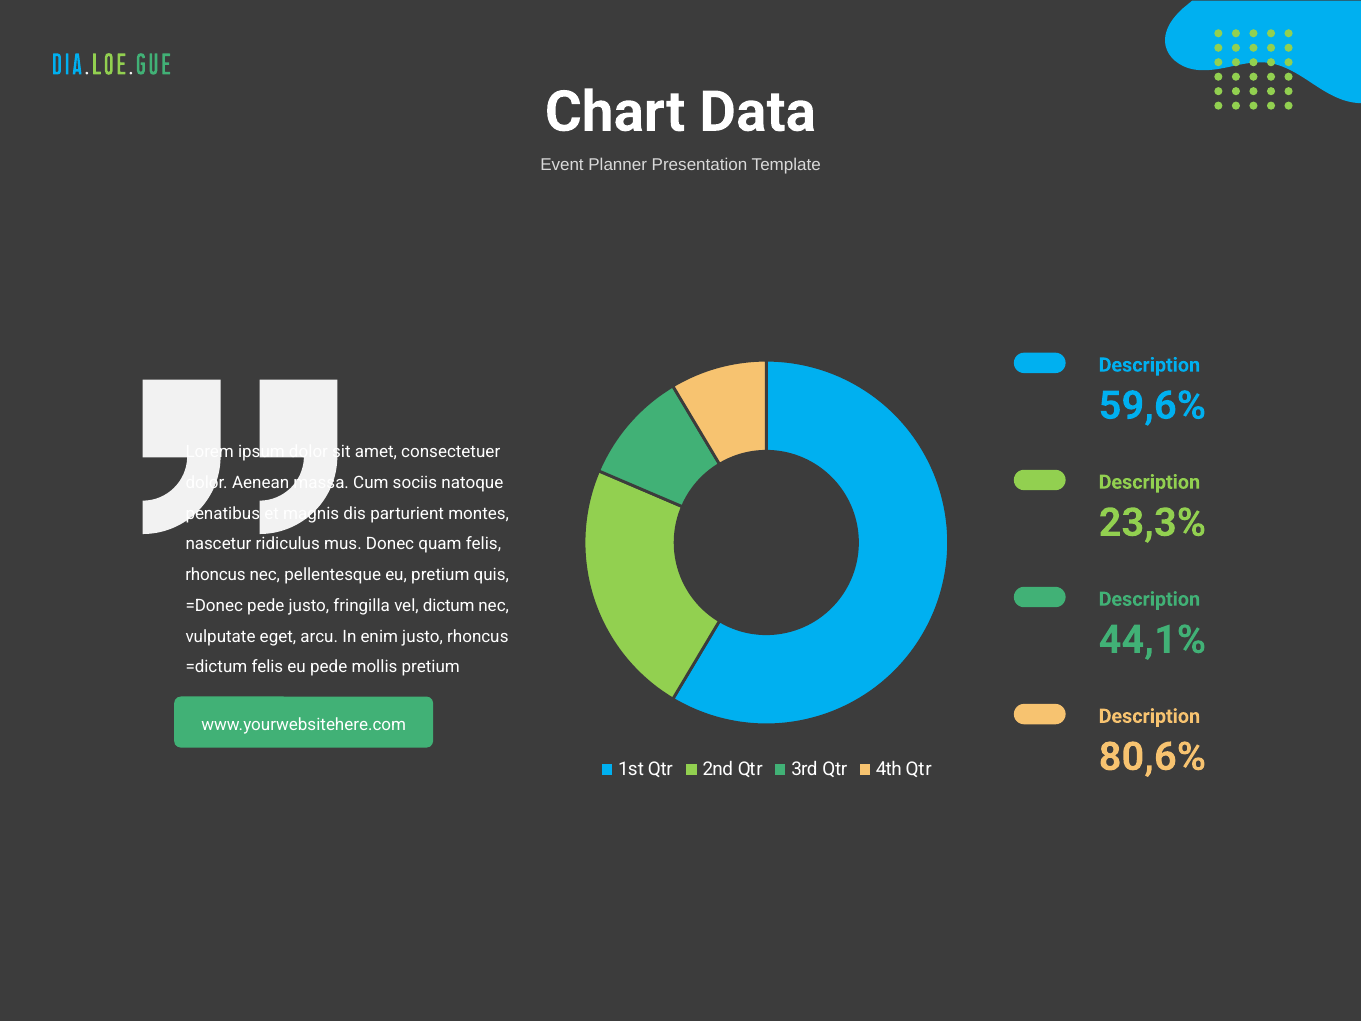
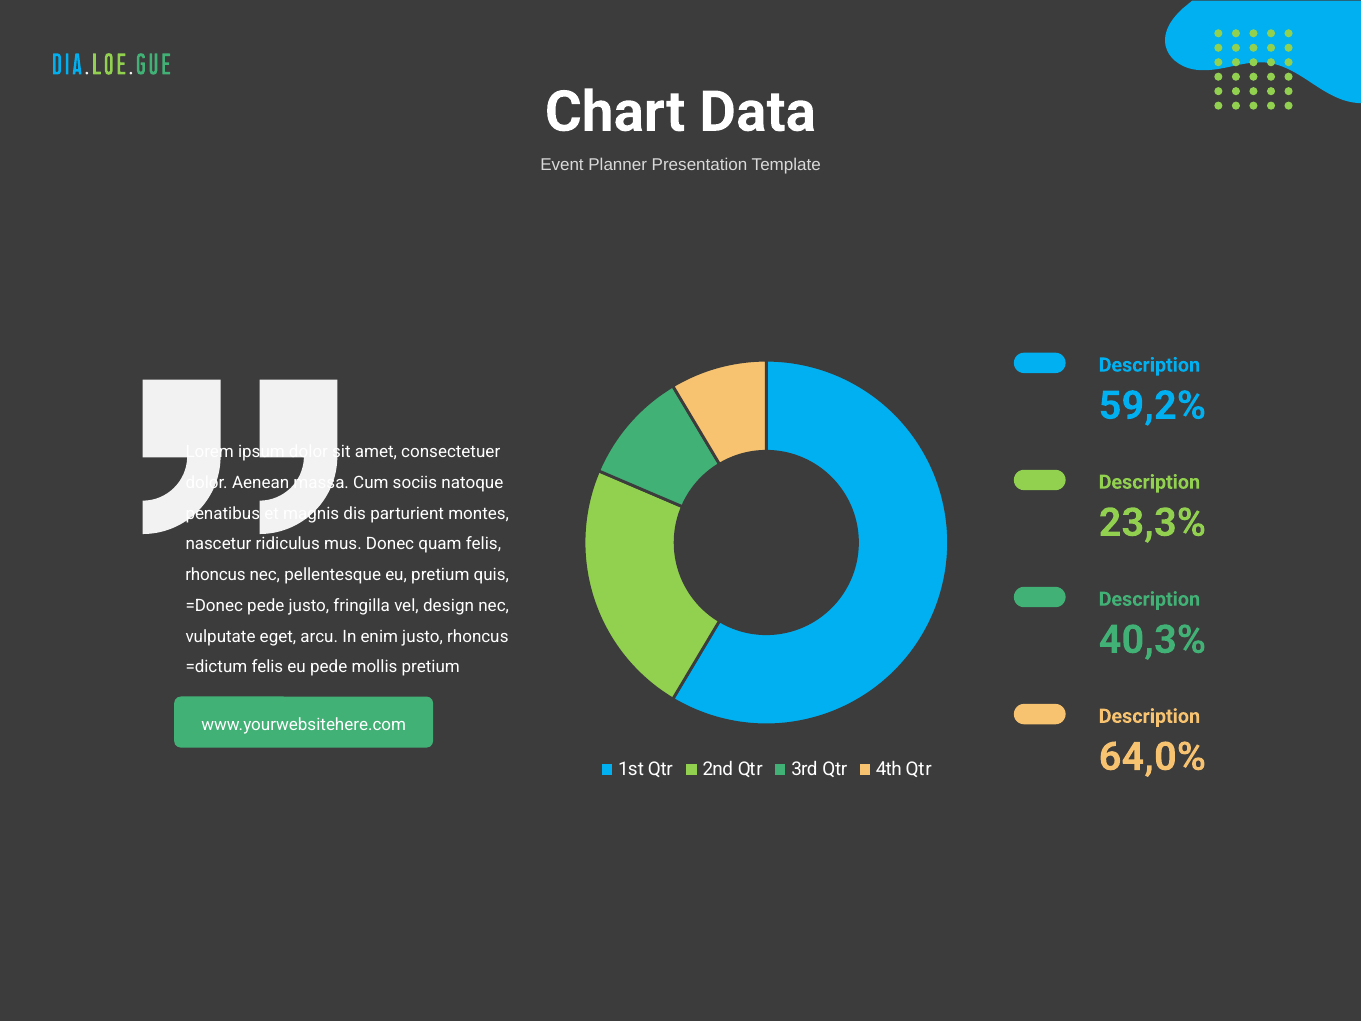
59,6%: 59,6% -> 59,2% (1152, 406)
dictum: dictum -> design (449, 606)
44,1%: 44,1% -> 40,3% (1152, 640)
80,6%: 80,6% -> 64,0% (1152, 757)
